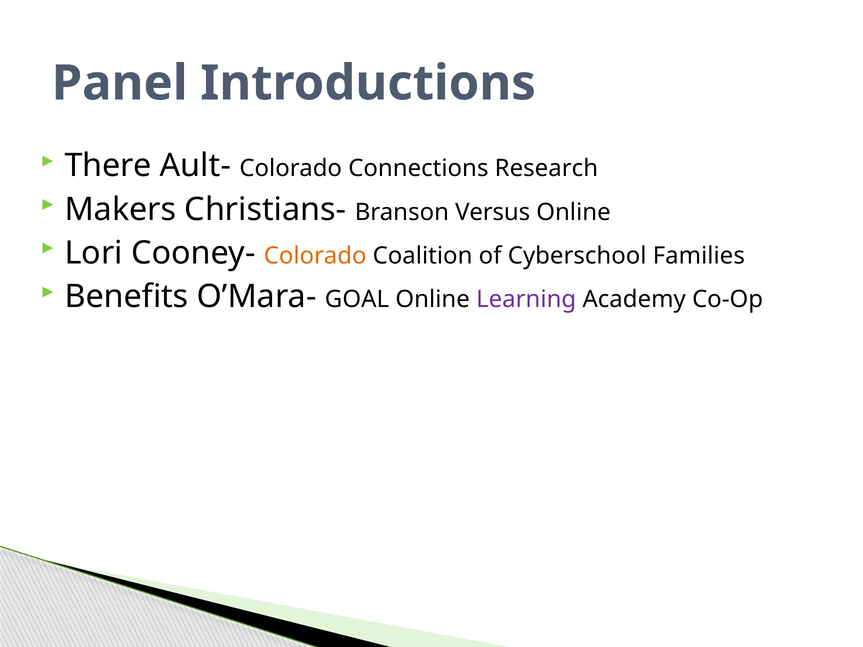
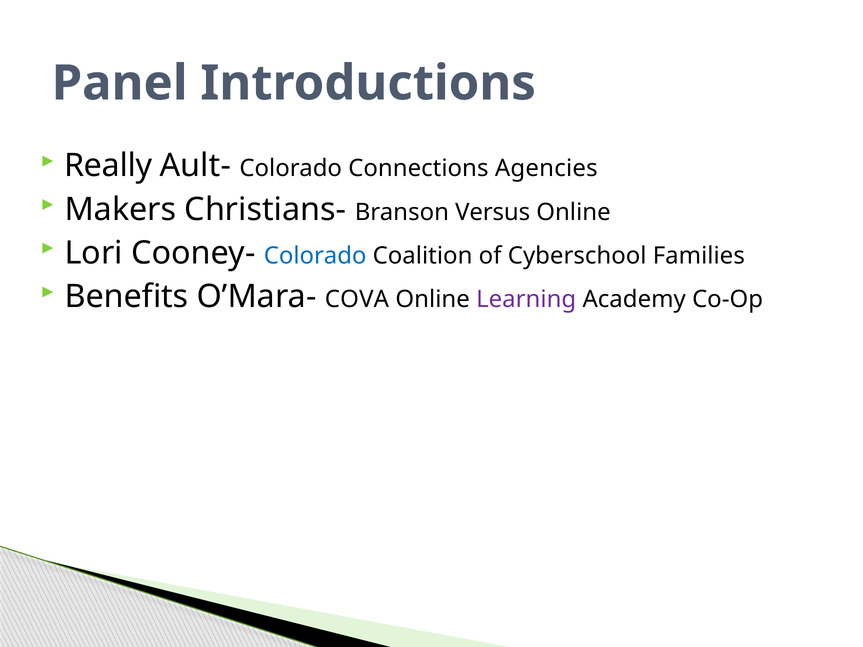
There: There -> Really (108, 166)
Research: Research -> Agencies (546, 169)
Colorado colour: orange -> blue (315, 256)
GOAL: GOAL -> COVA (357, 300)
